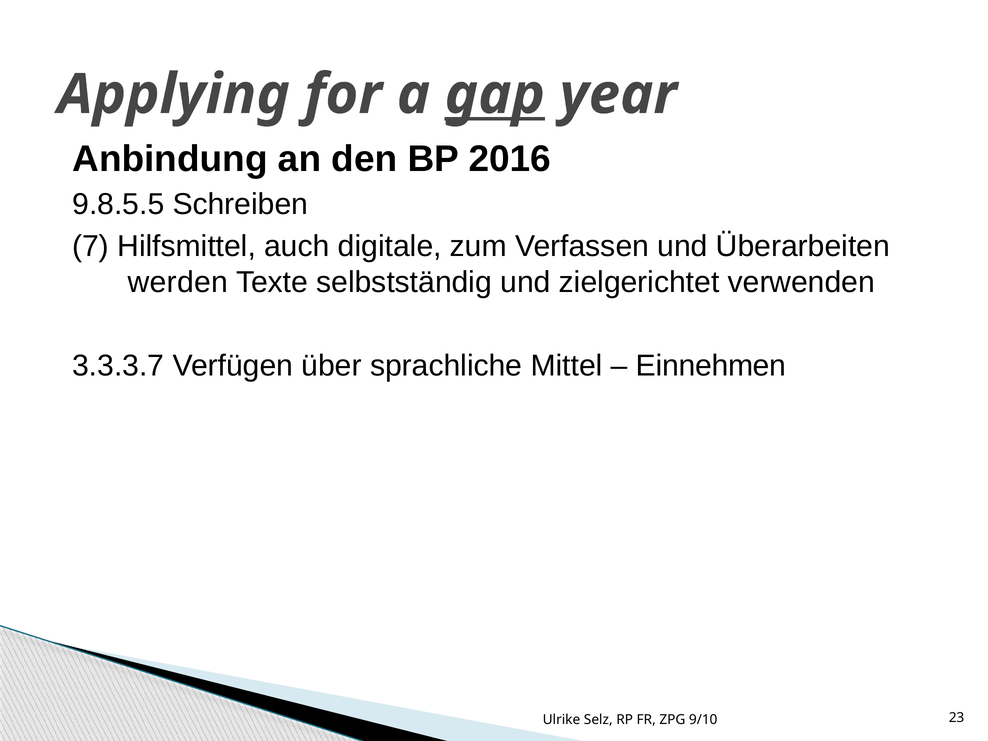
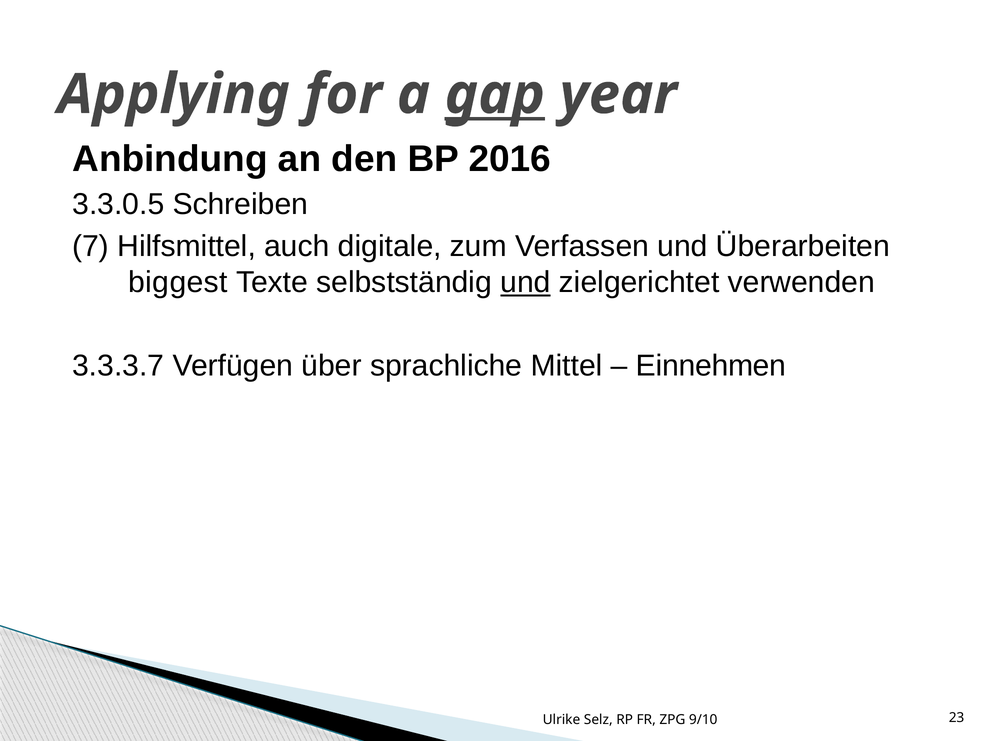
9.8.5.5: 9.8.5.5 -> 3.3.0.5 (118, 204)
werden: werden -> biggest (178, 282)
und underline: none -> present (525, 282)
